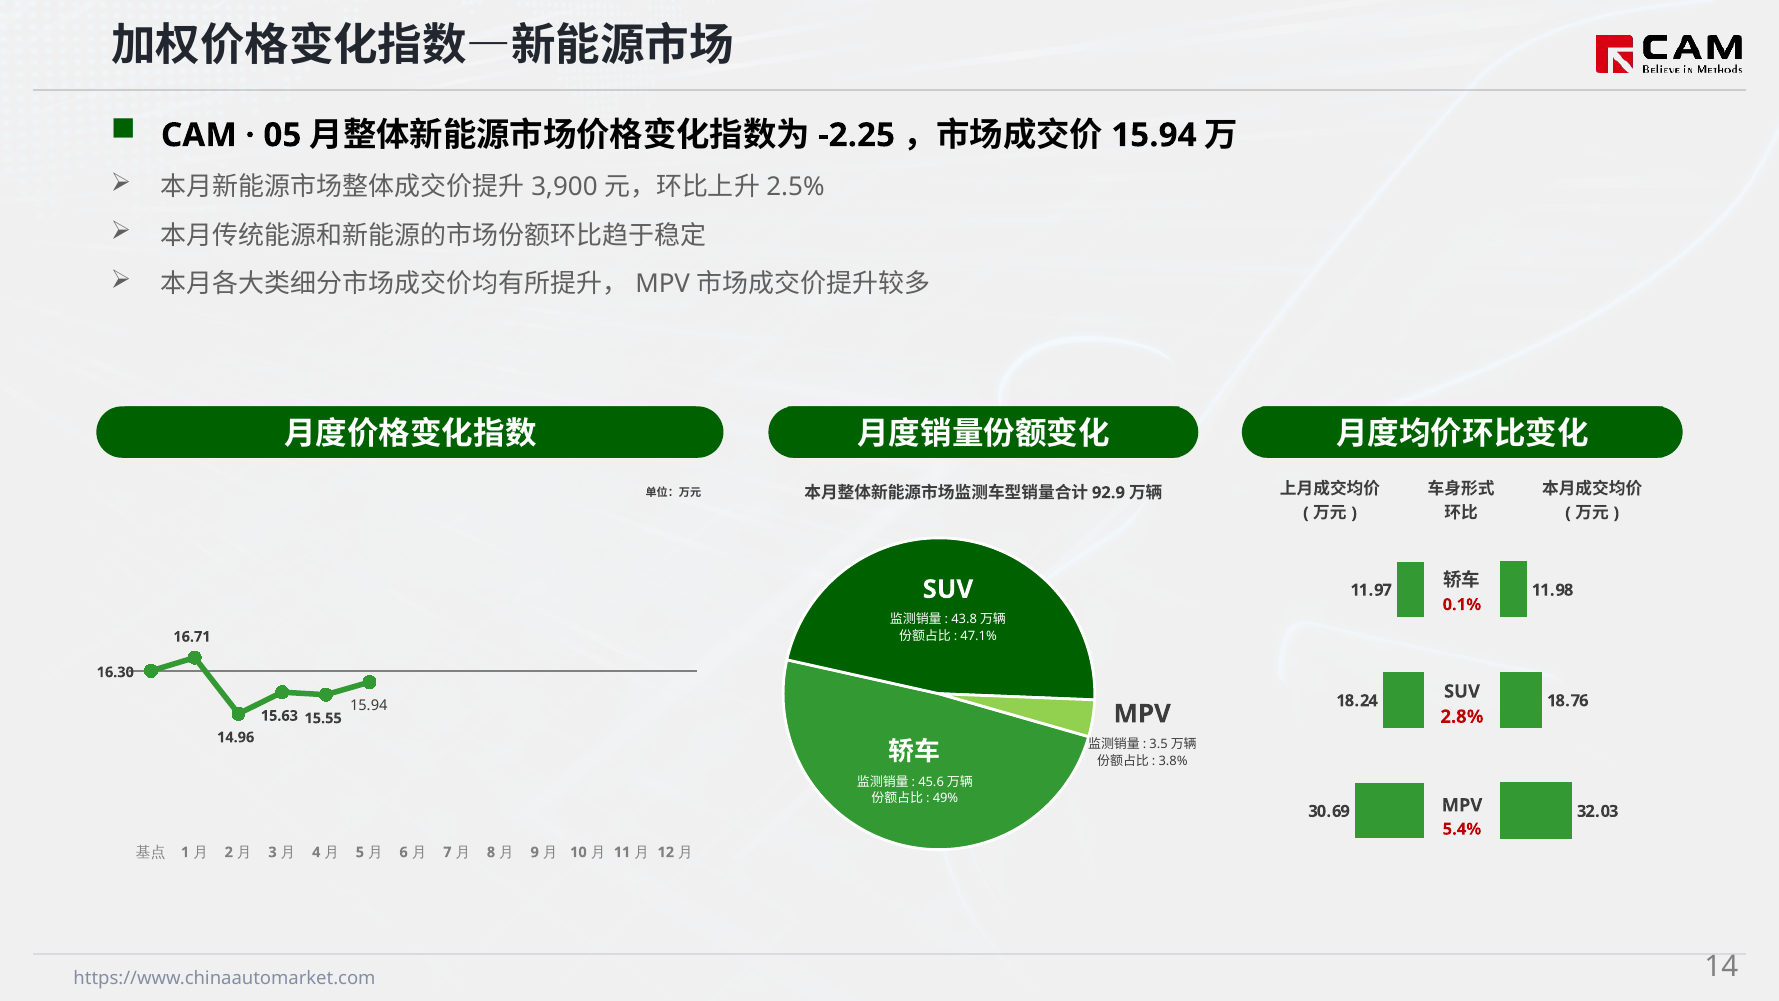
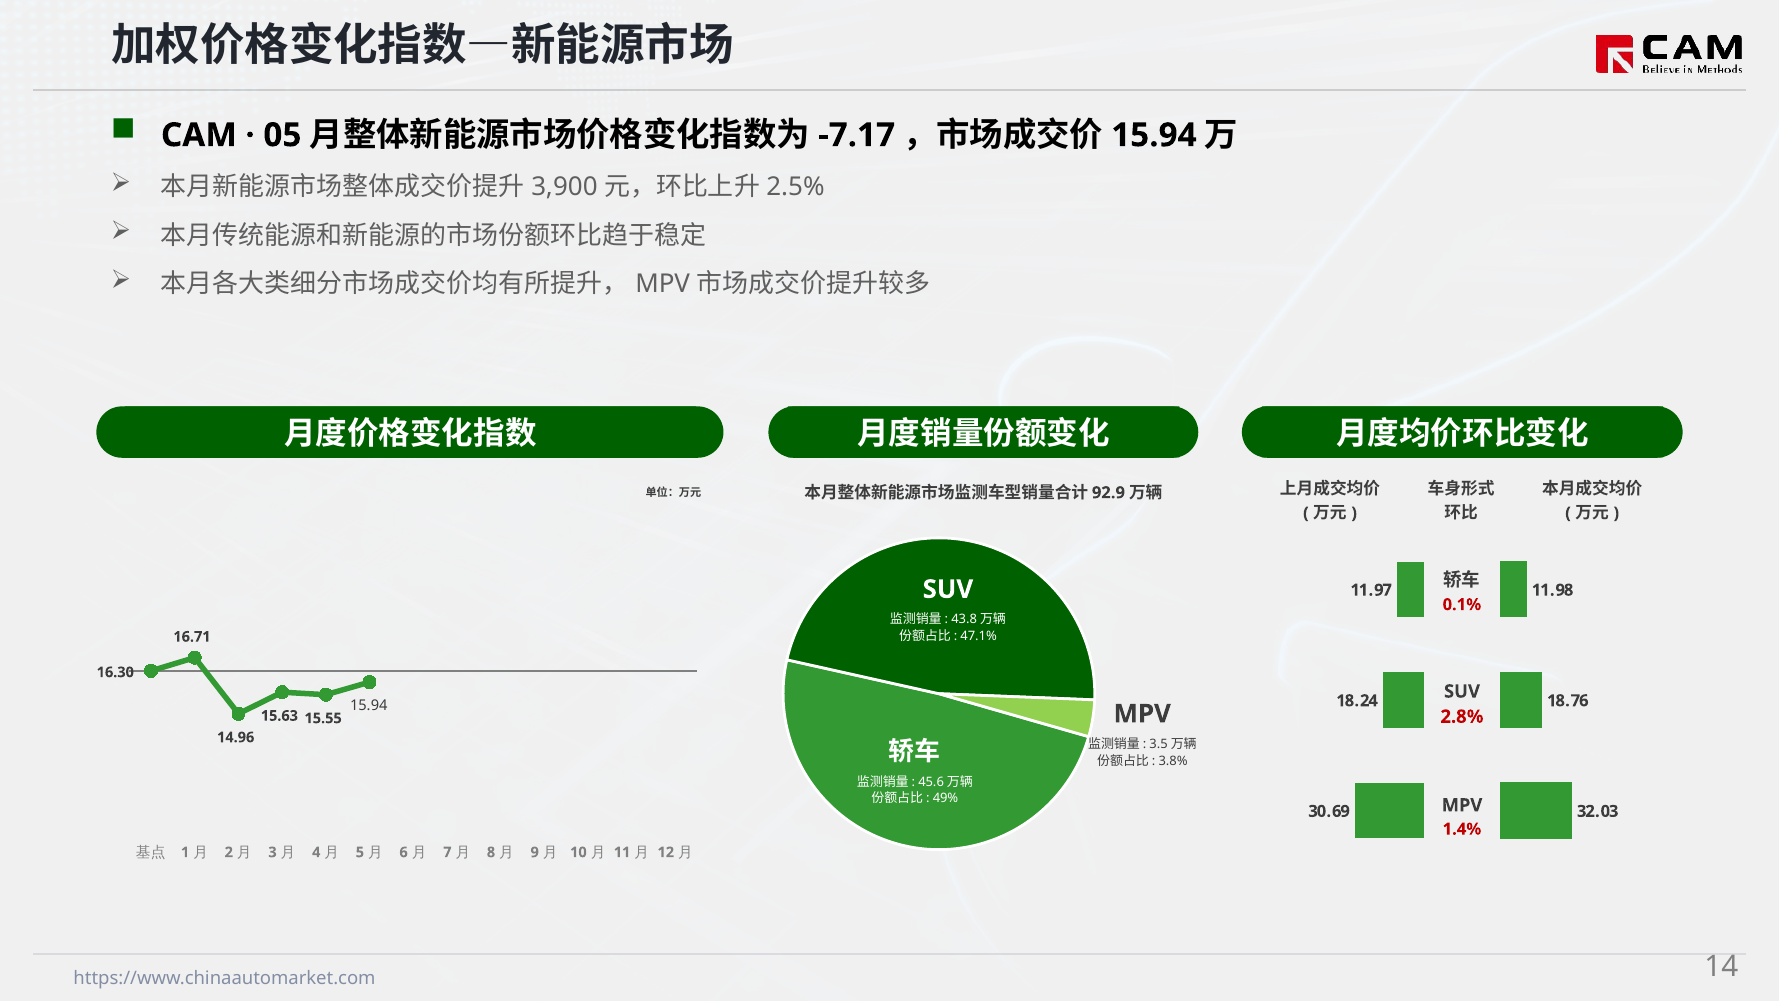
-2.25: -2.25 -> -7.17 (857, 135)
5.4%: 5.4% -> 1.4% (1462, 829)
